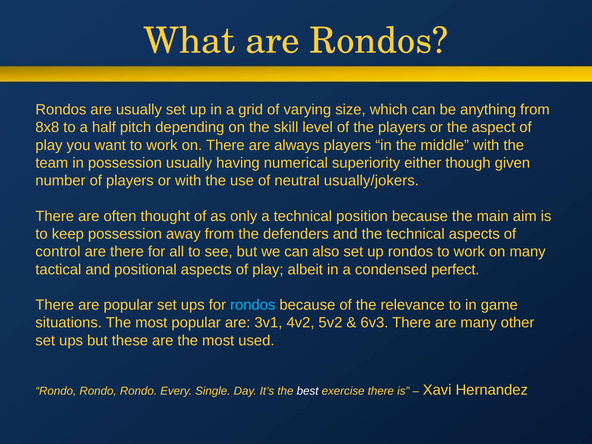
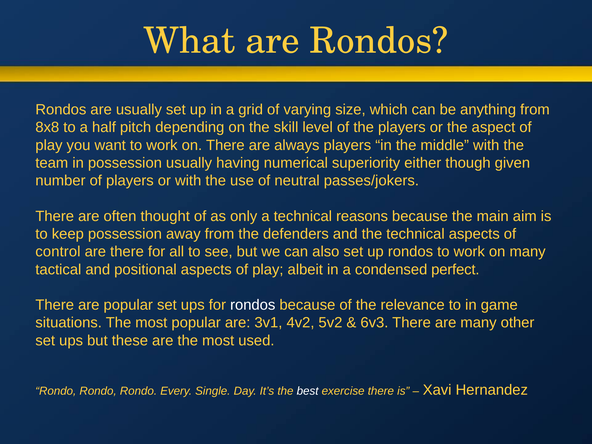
usually/jokers: usually/jokers -> passes/jokers (371, 181)
position: position -> reasons (362, 216)
rondos colour: light blue -> white (253, 305)
